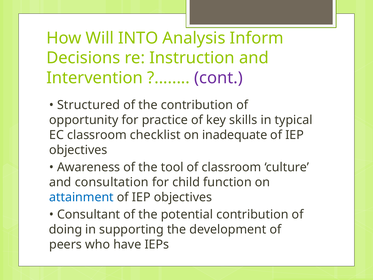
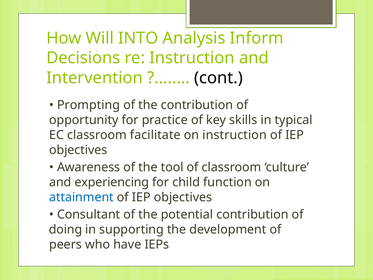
cont colour: purple -> black (218, 78)
Structured: Structured -> Prompting (89, 105)
checklist: checklist -> facilitate (155, 135)
on inadequate: inadequate -> instruction (235, 135)
consultation: consultation -> experiencing (112, 182)
